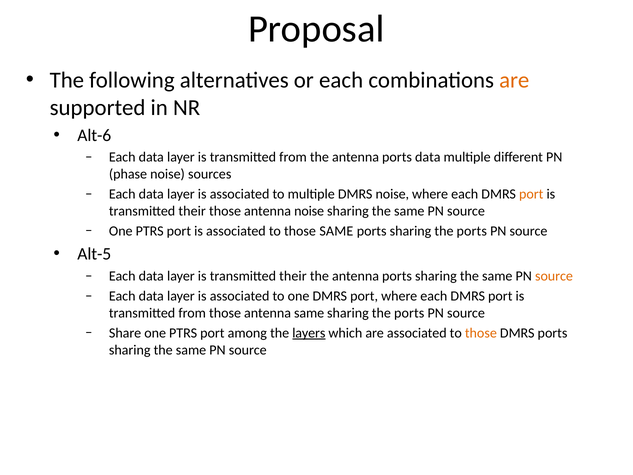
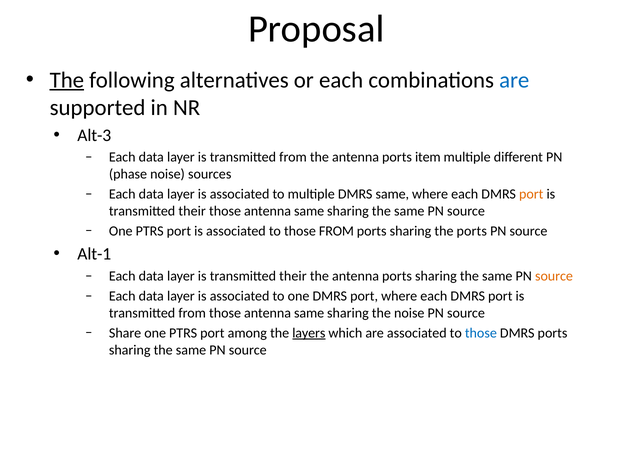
The underline: none -> present (67, 80)
are colour: orange -> blue (514, 80)
Alt-6: Alt-6 -> Alt-3 (94, 135)
ports data: data -> item (428, 157)
DMRS noise: noise -> same (392, 194)
noise: noise -> same (309, 211)
those SAME: SAME -> FROM (336, 231)
Alt-5: Alt-5 -> Alt-1 (94, 254)
ports: ports -> noise (409, 313)
those colour: orange -> blue (481, 333)
